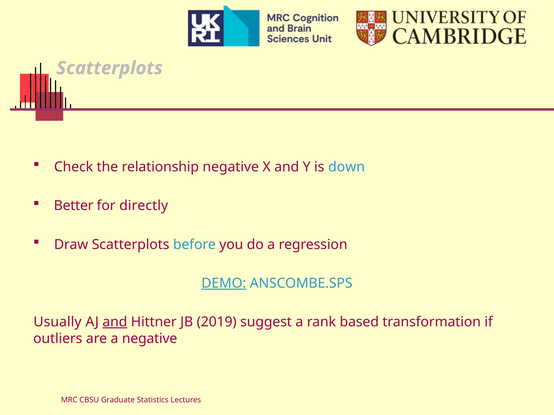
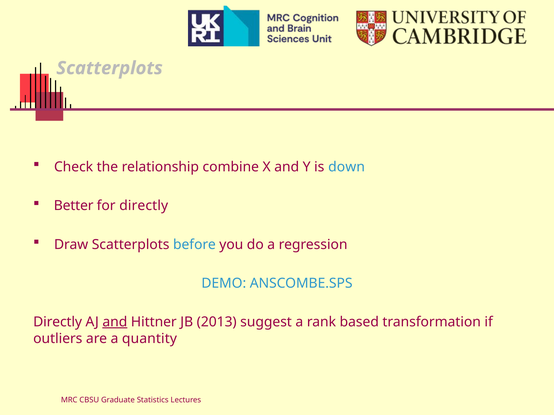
relationship negative: negative -> combine (231, 167)
DEMO underline: present -> none (224, 284)
Usually: Usually -> Directly (58, 322)
2019: 2019 -> 2013 (217, 322)
a negative: negative -> quantity (149, 339)
